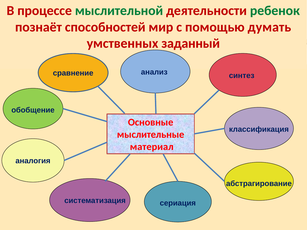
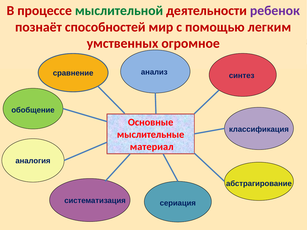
ребенок colour: green -> purple (275, 11)
думать: думать -> легким (269, 27)
заданный: заданный -> огромное (191, 43)
